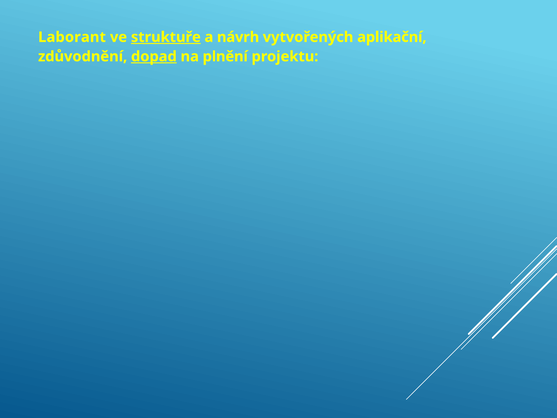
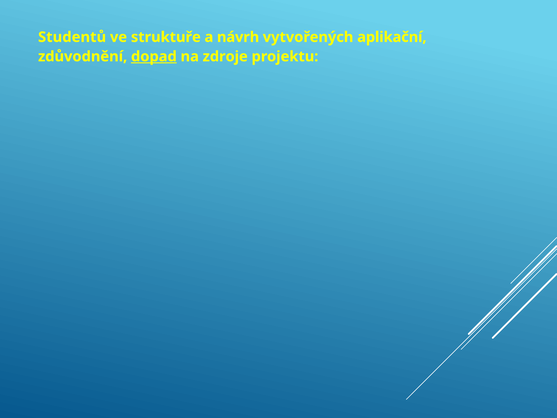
Laborant: Laborant -> Studentů (72, 37)
struktuře underline: present -> none (166, 37)
plnění: plnění -> zdroje (225, 56)
